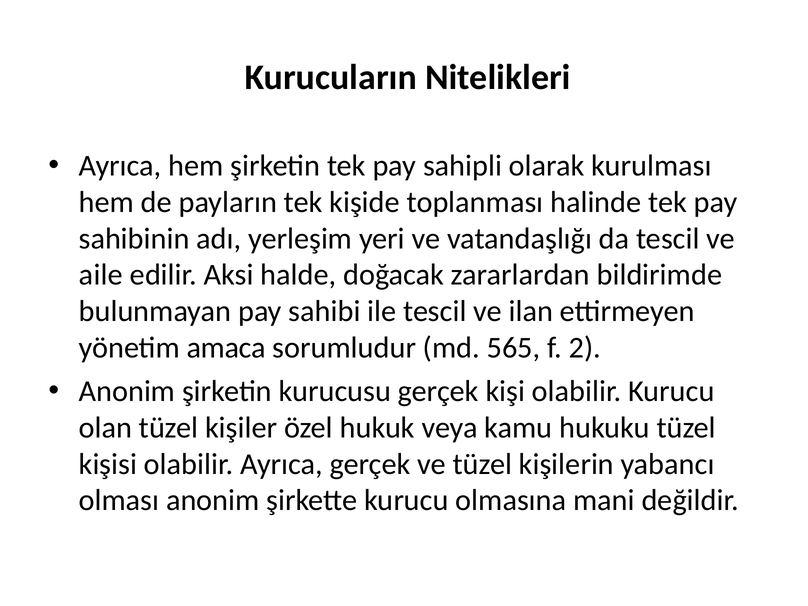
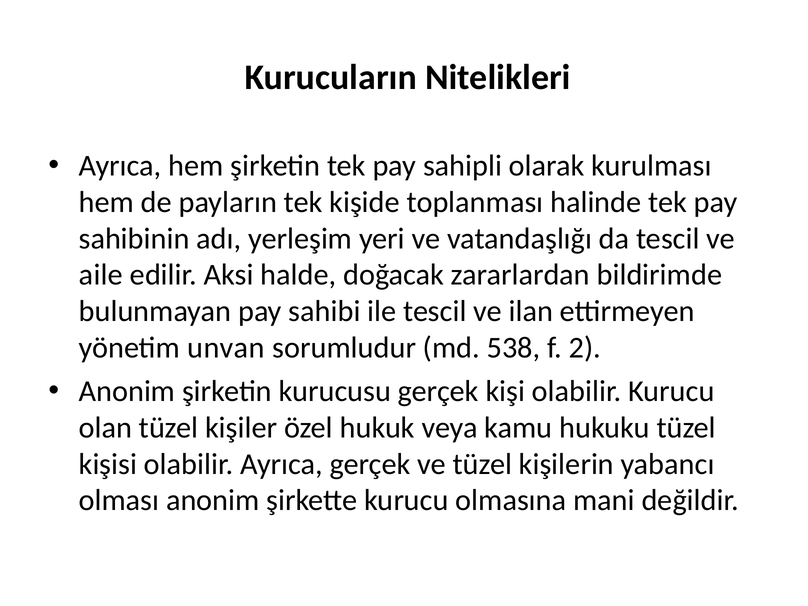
amaca: amaca -> unvan (226, 348)
565: 565 -> 538 (513, 348)
